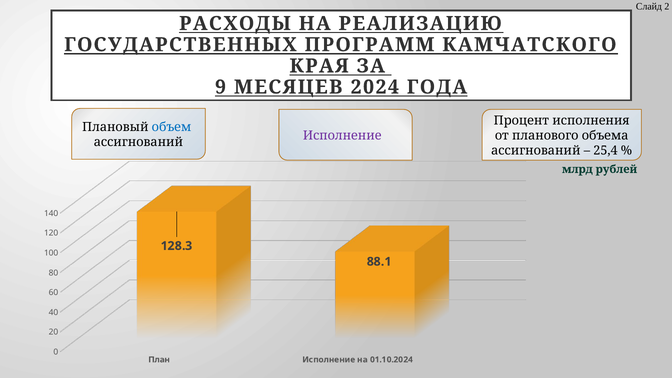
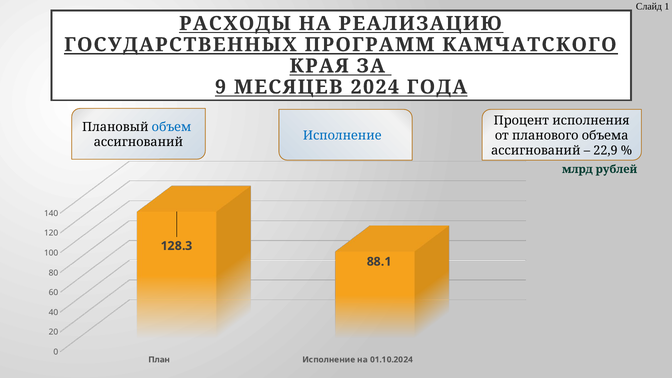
2: 2 -> 1 (667, 7)
Исполнение colour: purple -> blue (342, 136)
25,4: 25,4 -> 22,9 (605, 151)
